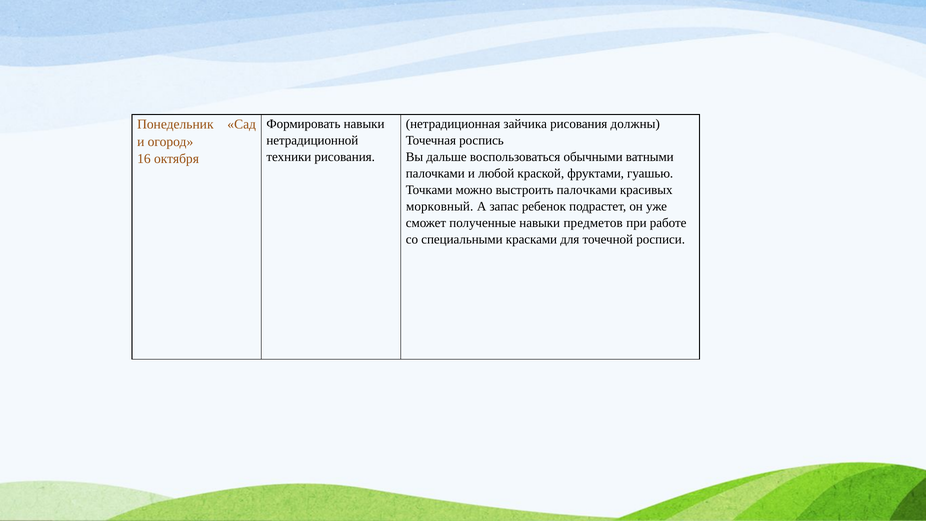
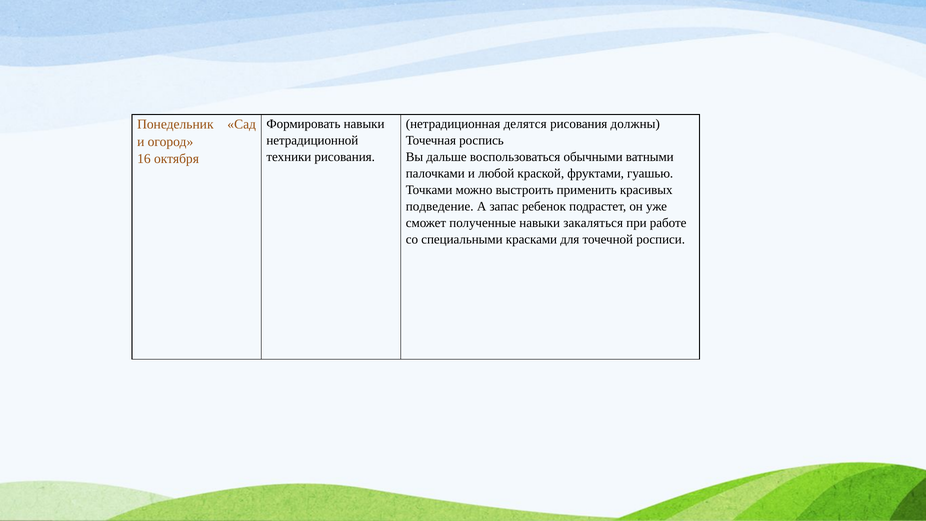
зайчика: зайчика -> делятся (525, 124)
выстроить палочками: палочками -> применить (587, 190)
морковный: морковный -> подведение (440, 206)
предметов: предметов -> закаляться (593, 223)
